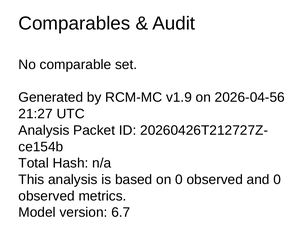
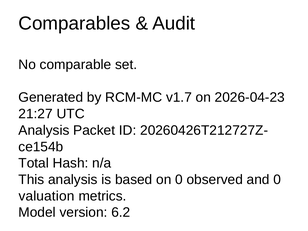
v1.9: v1.9 -> v1.7 (179, 97)
2026-04-56: 2026-04-56 -> 2026-04-23 (250, 97)
observed: observed -> valuation (47, 196)
6.7: 6.7 -> 6.2 (121, 212)
